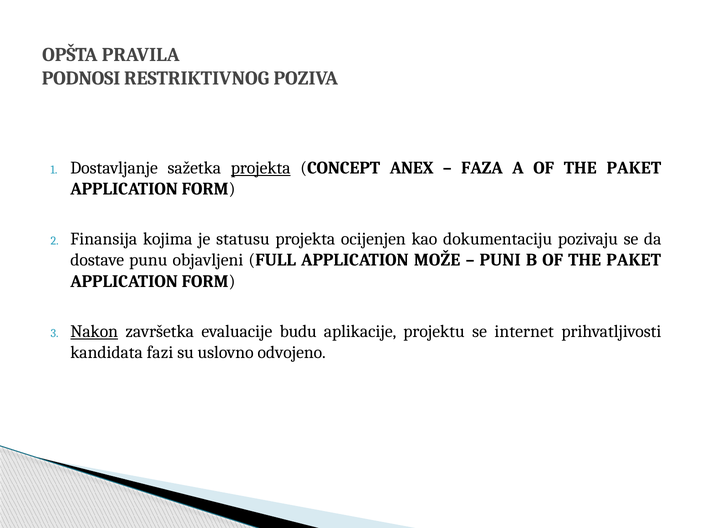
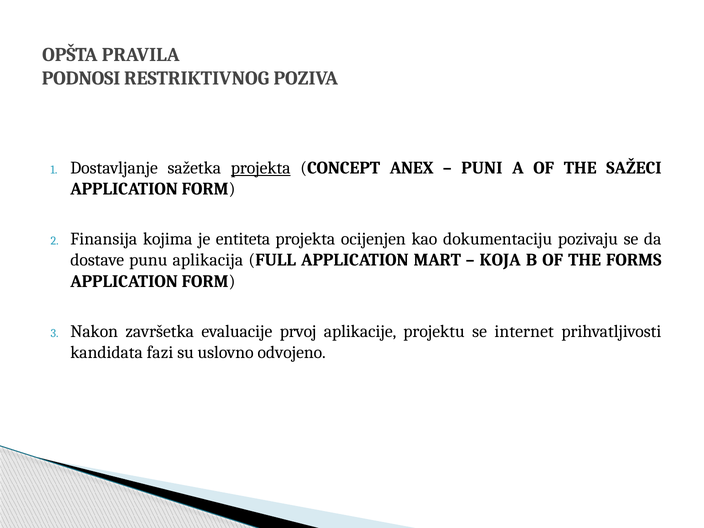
FAZA: FAZA -> PUNI (482, 168)
A OF THE PAKET: PAKET -> SAŽECI (634, 168)
statusu: statusu -> entiteta (243, 239)
objavljeni: objavljeni -> aplikacija (208, 260)
MOŽE: MOŽE -> MART (437, 260)
PUNI: PUNI -> KOJA (500, 260)
B OF THE PAKET: PAKET -> FORMS (634, 260)
Nakon underline: present -> none (94, 331)
budu: budu -> prvoj (298, 331)
